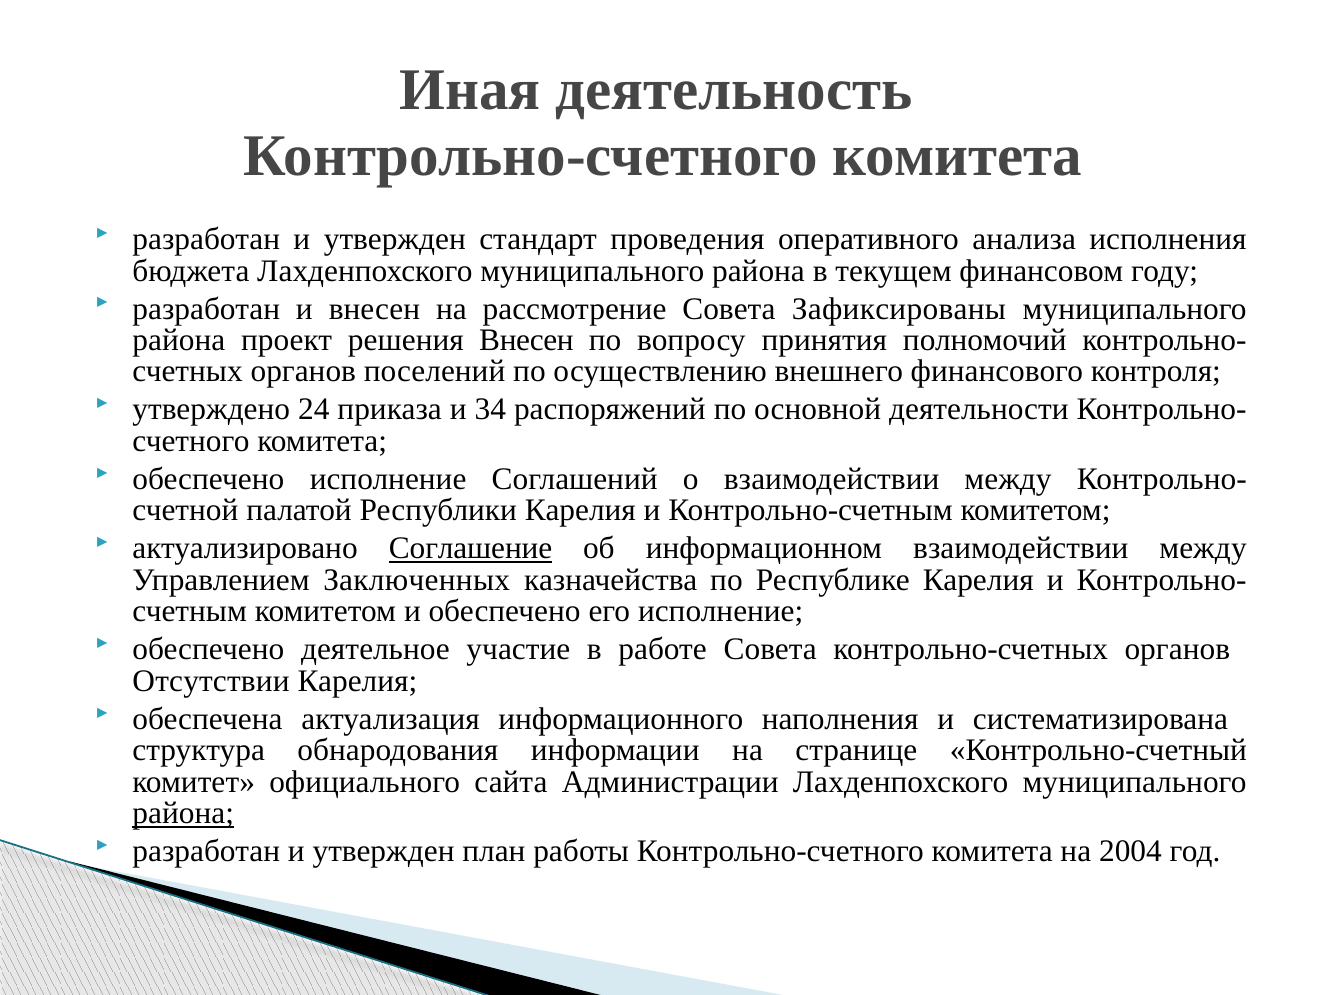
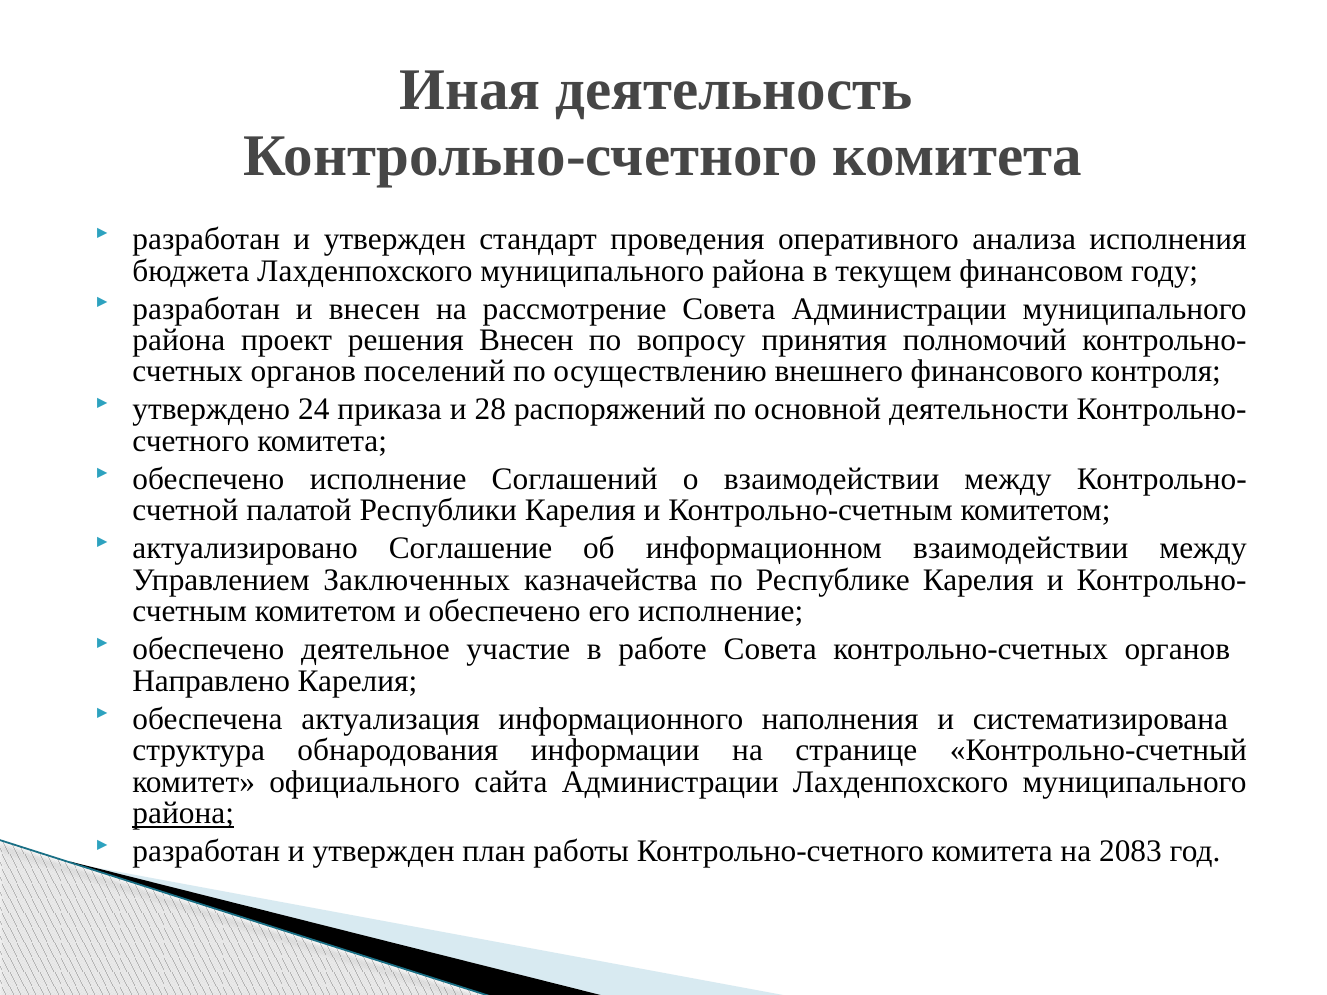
Совета Зафиксированы: Зафиксированы -> Администрации (899, 309)
34: 34 -> 28 (490, 410)
Соглашение underline: present -> none (471, 549)
Отсутствии: Отсутствии -> Направлено (211, 681)
2004: 2004 -> 2083 (1130, 851)
